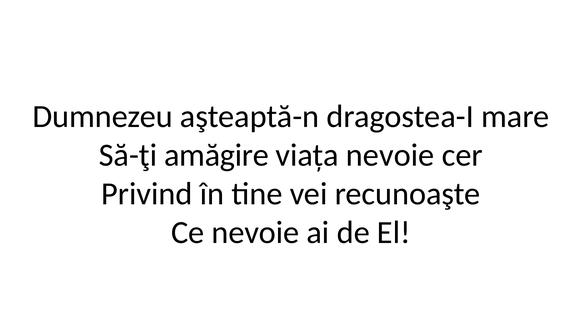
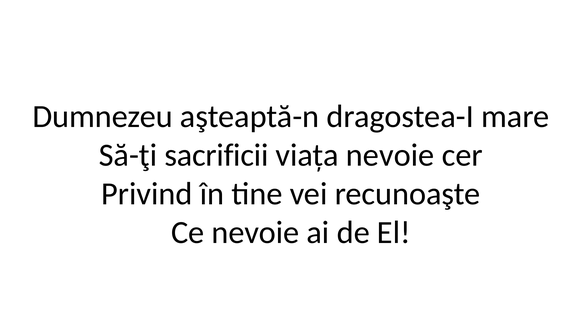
amăgire: amăgire -> sacrificii (216, 155)
